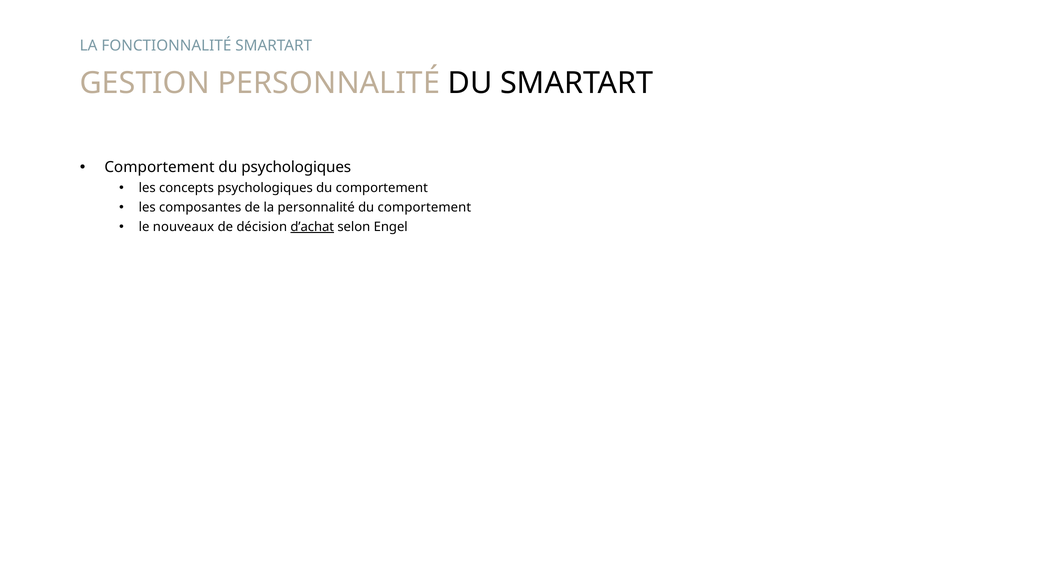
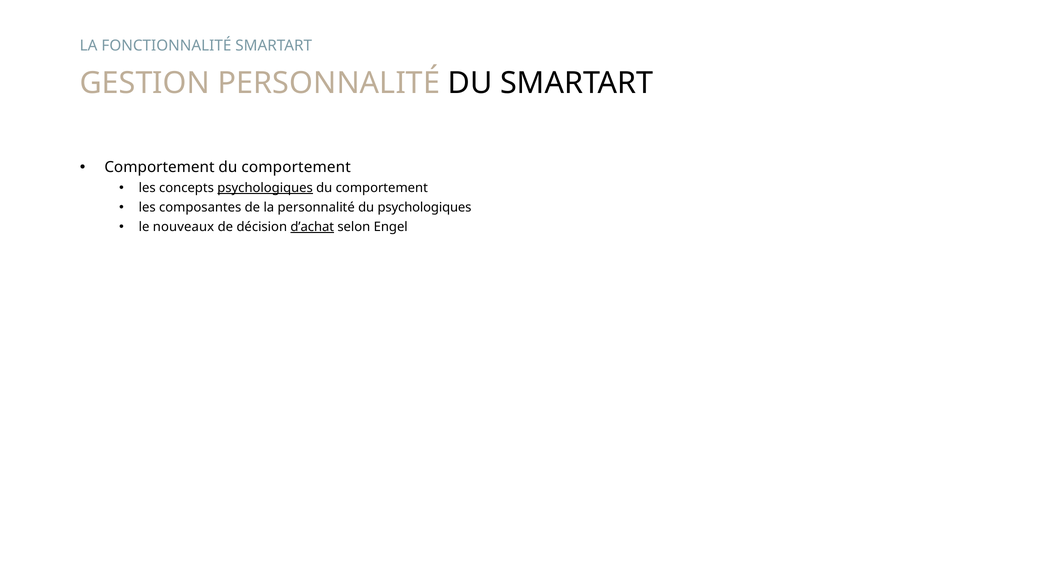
Comportement du psychologiques: psychologiques -> comportement (296, 167)
psychologiques underline: none -> present (265, 188)
personnalité du comportement: comportement -> psychologiques (425, 208)
